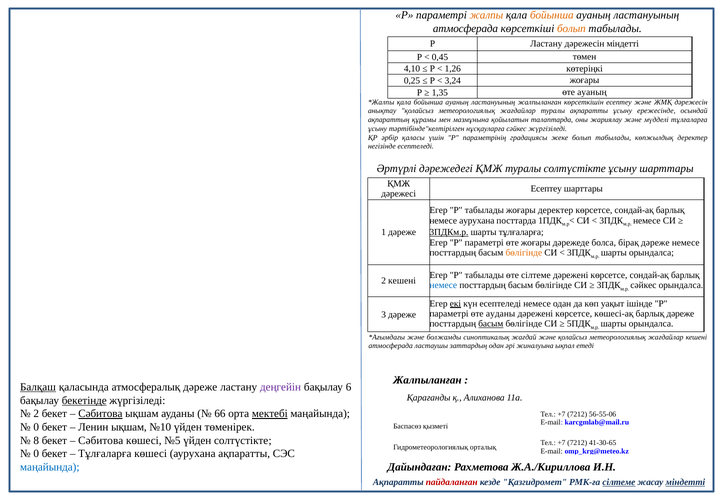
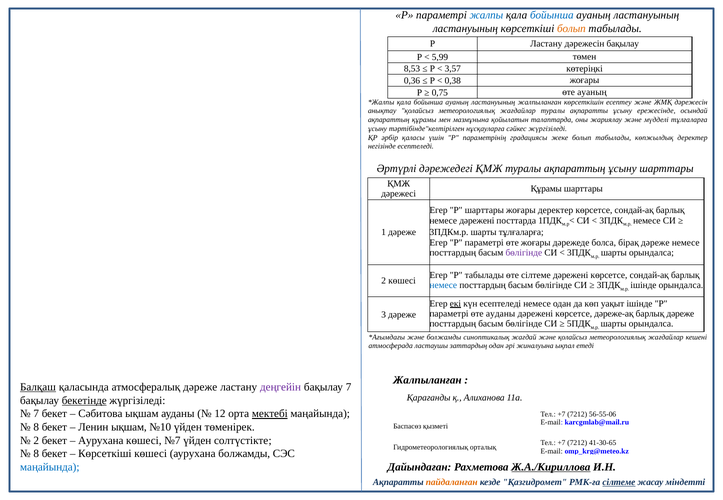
жалпы colour: orange -> blue (486, 15)
бойынша colour: orange -> blue (552, 15)
атмосферада: атмосферада -> ластануының (465, 29)
дәрежесін міндетті: міндетті -> бақылау (623, 44)
0,45: 0,45 -> 5,99 (440, 57)
4,10: 4,10 -> 8,53 (412, 69)
1,26: 1,26 -> 3,57 (453, 69)
0,25: 0,25 -> 0,36 (412, 81)
3,24: 3,24 -> 0,38 (453, 81)
1,35: 1,35 -> 0,75 (440, 93)
туралы солтүстікте: солтүстікте -> ақпараттың (575, 169)
Есептеу: Есептеу -> Құрамы (546, 189)
табылады: табылады -> шарттары (484, 211)
немесе аурухана: аурухана -> дәрежені (477, 221)
3ПДКм.р underline: present -> none (449, 232)
бөлігінде colour: orange -> purple (524, 253)
2 кешені: кешені -> көшесі (402, 281)
сәйкес: сәйкес -> ішінде (643, 285)
көшесі-ақ: көшесі-ақ -> дәреже-ақ (614, 314)
басым underline: present -> none (491, 324)
бақылау 6: 6 -> 7 (349, 388)
2: 2 -> 7 (36, 414)
Сәбитова underline: present -> none (100, 414)
66: 66 -> 12 (220, 414)
0: 0 -> 8 (36, 428)
8: 8 -> 2 (36, 441)
Сәбитова: Сәбитова -> Аурухана (101, 441)
№5: №5 -> №7 (172, 441)
0: 0 -> 8 (36, 454)
Тұлғаларға: Тұлғаларға -> Көрсеткіші (105, 454)
аурухана ақпаратты: ақпаратты -> болжамды (244, 454)
Ж.А./Кириллова underline: none -> present (551, 467)
пайдаланған colour: red -> orange (452, 483)
міндетті underline: present -> none (685, 483)
